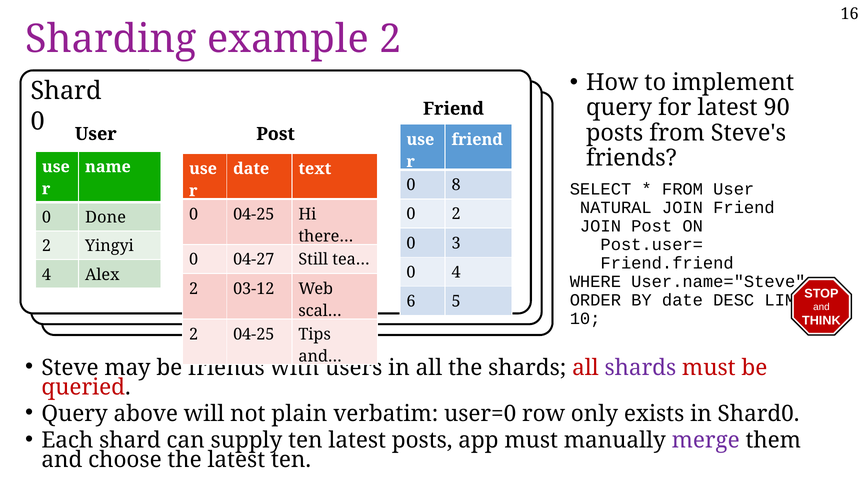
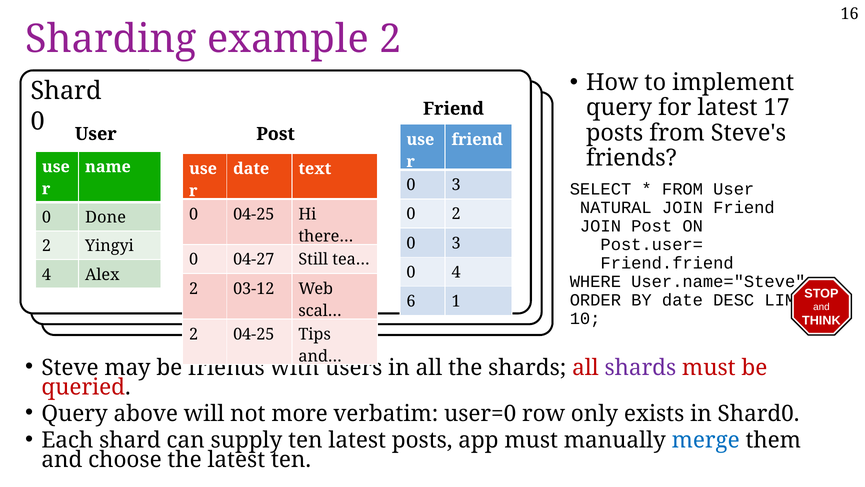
90: 90 -> 17 (777, 107)
8: 8 -> 3 (456, 185)
5: 5 -> 1 (456, 301)
plain: plain -> more (300, 413)
merge colour: purple -> blue (706, 440)
